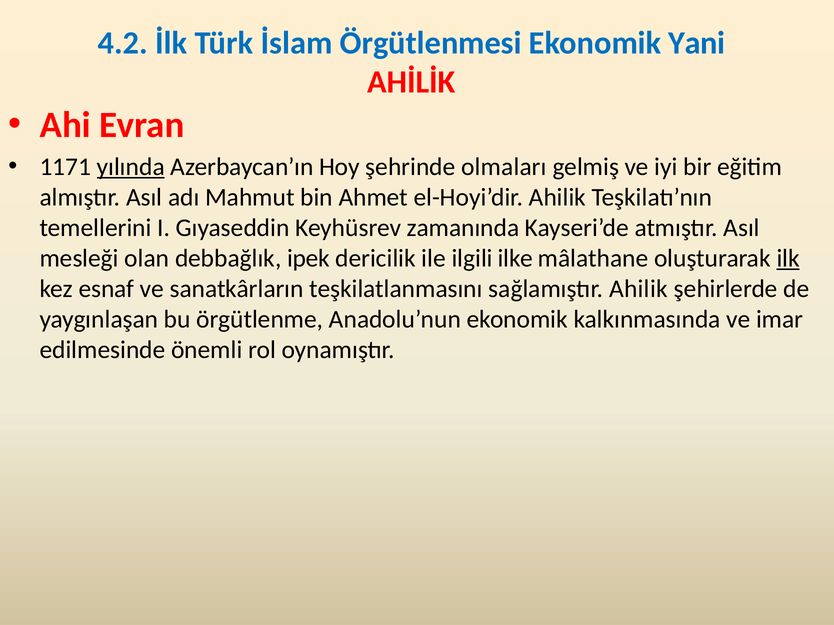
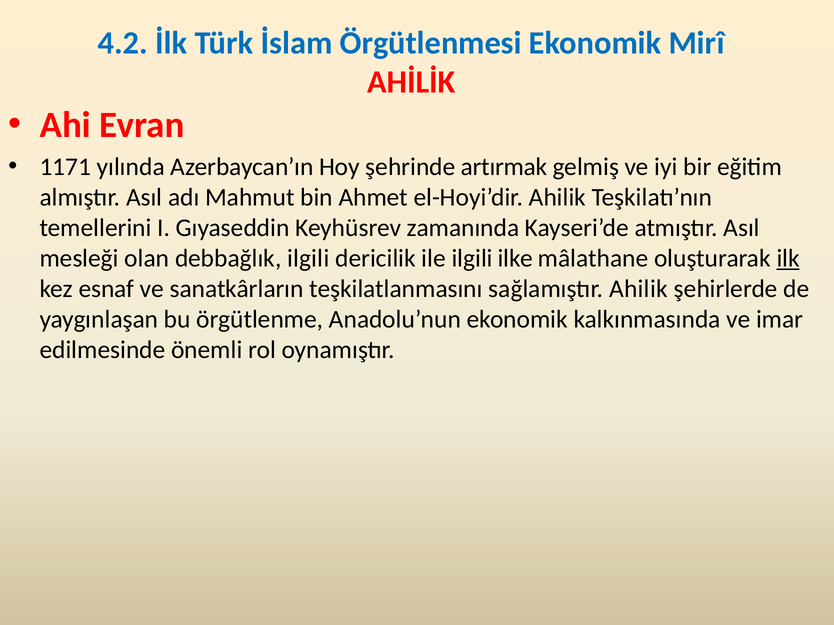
Yani: Yani -> Mirî (697, 43)
yılında underline: present -> none (131, 167)
olmaları: olmaları -> artırmak (504, 167)
debbağlık ipek: ipek -> ilgili (308, 258)
